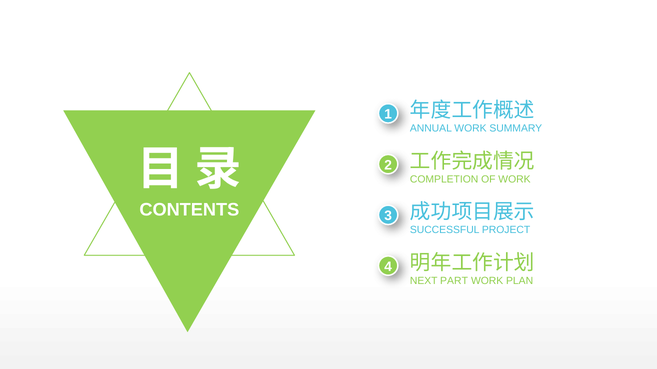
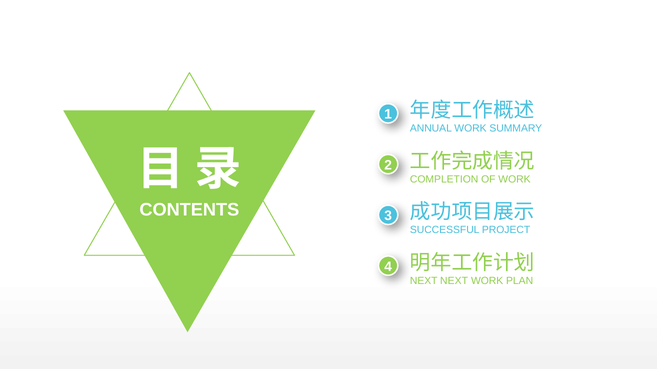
NEXT PART: PART -> NEXT (454, 281)
